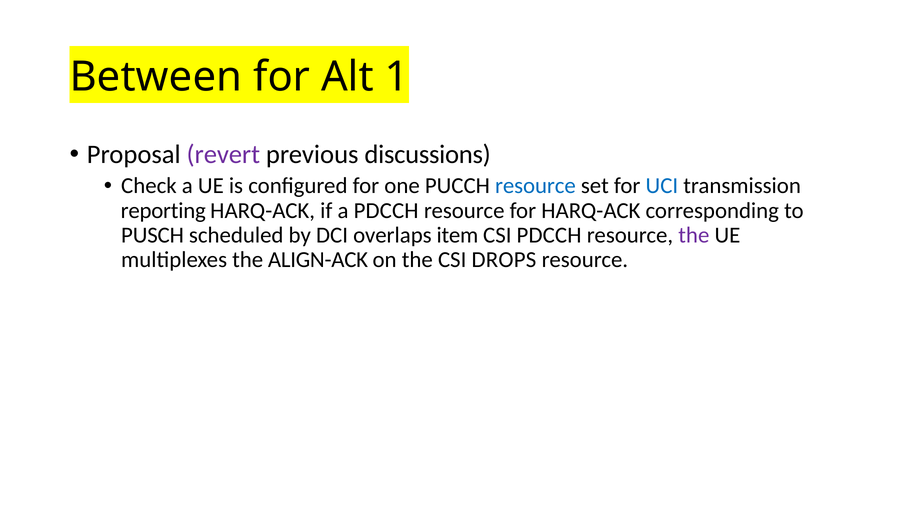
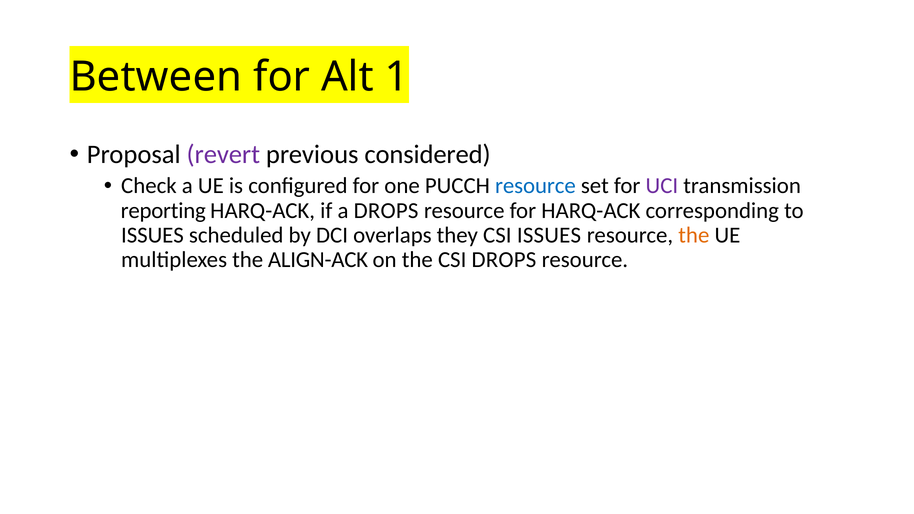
discussions: discussions -> considered (428, 154)
UCI colour: blue -> purple (662, 186)
a PDCCH: PDCCH -> DROPS (386, 211)
PUSCH: PUSCH -> ISSUES (152, 235)
item: item -> they (457, 235)
CSI PDCCH: PDCCH -> ISSUES (549, 235)
the colour: purple -> orange (694, 235)
